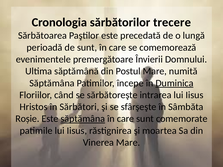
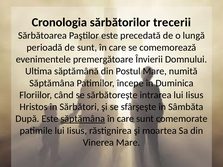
trecere: trecere -> trecerii (172, 22)
Duminica underline: present -> none (174, 83)
Roşie: Roşie -> După (27, 119)
